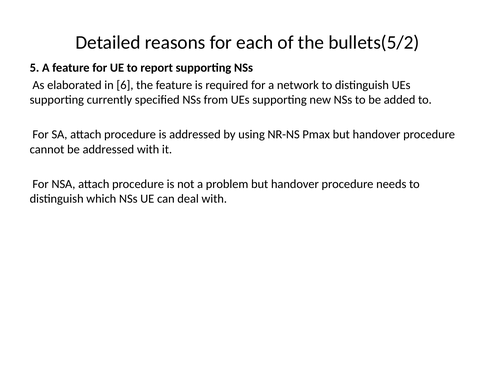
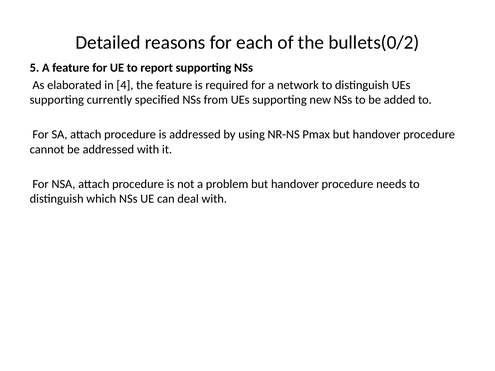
bullets(5/2: bullets(5/2 -> bullets(0/2 (374, 42)
6: 6 -> 4 (125, 85)
